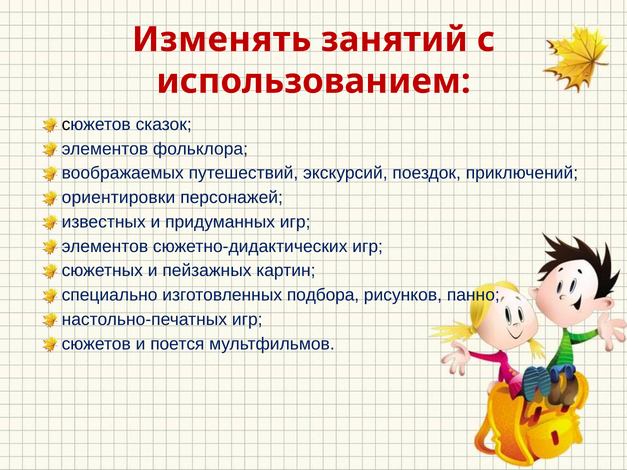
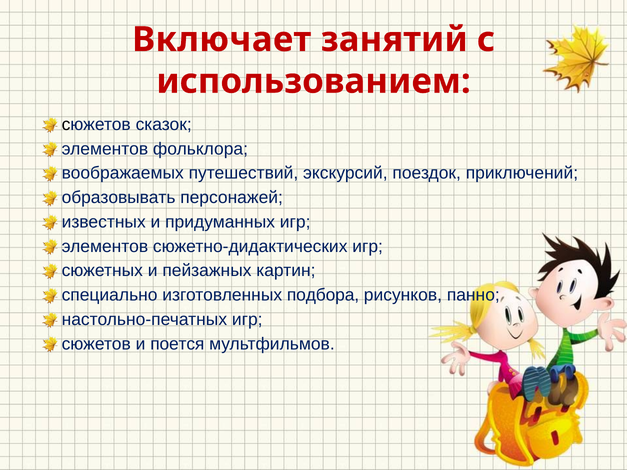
Изменять: Изменять -> Включает (222, 40)
ориентировки: ориентировки -> образовывать (119, 198)
